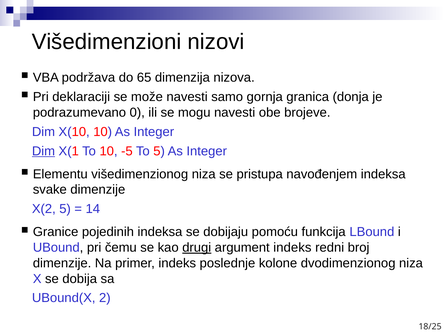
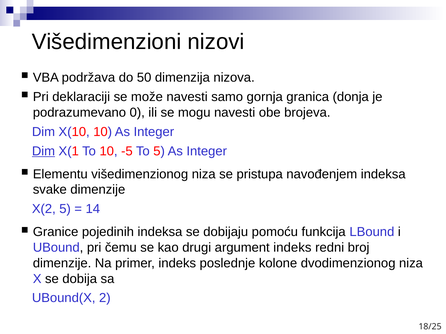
65: 65 -> 50 (144, 78)
brojeve: brojeve -> brojeva (307, 113)
drugi underline: present -> none (197, 248)
